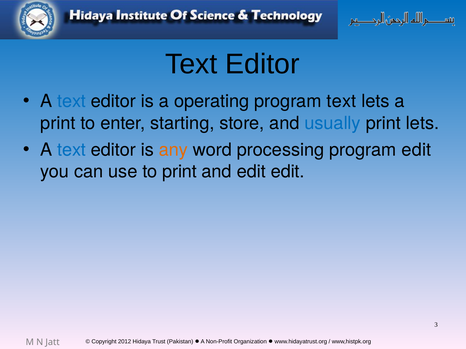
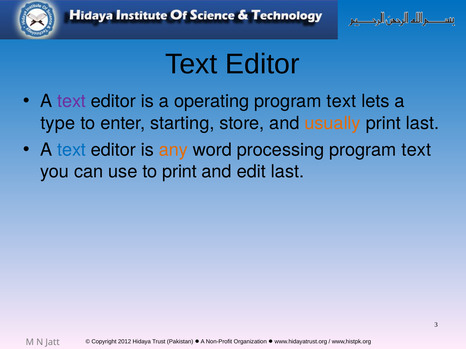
text colour: blue -> purple (72, 101)
print: print -> type (58, 123)
usually colour: blue -> orange (333, 123)
print lets: lets -> last (423, 123)
processing program edit: edit -> text (416, 150)
edit edit: edit -> last (288, 172)
